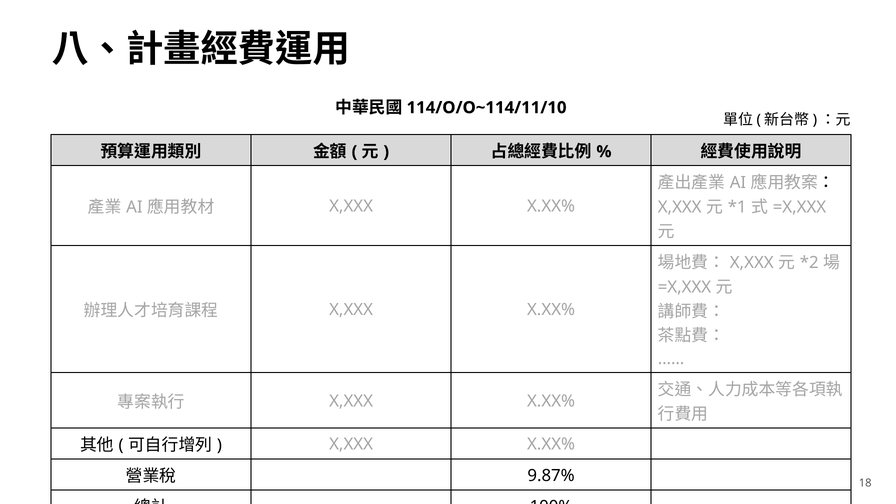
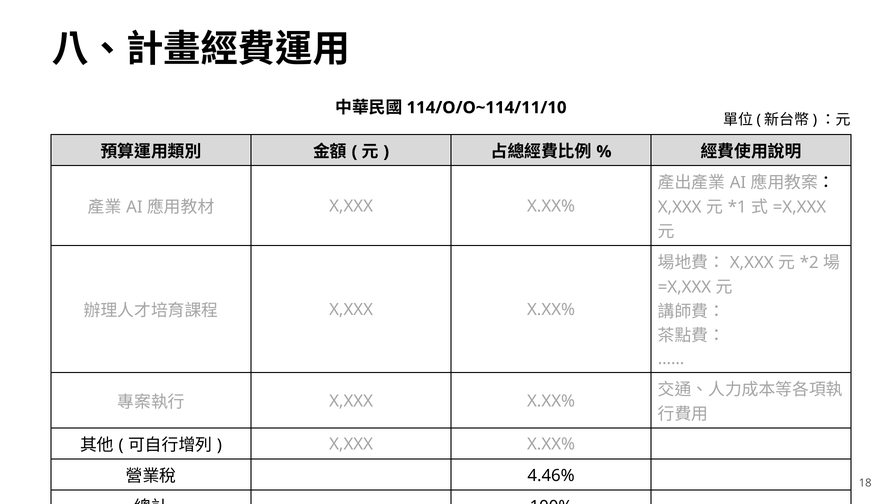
9.87%: 9.87% -> 4.46% (551, 476)
